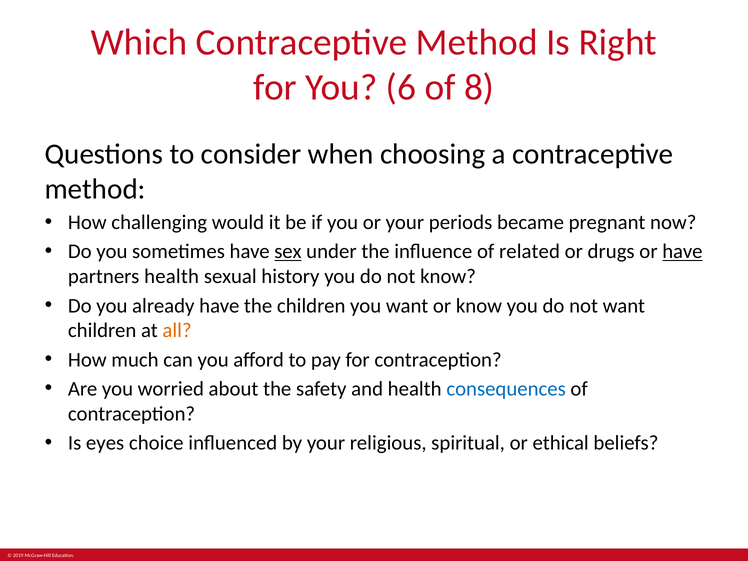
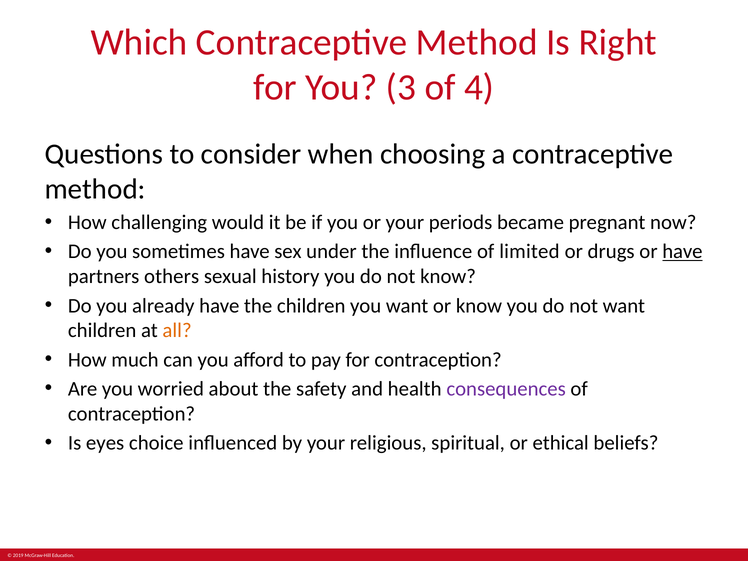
6: 6 -> 3 (401, 87)
8: 8 -> 4 (479, 87)
sex underline: present -> none (288, 252)
related: related -> limited (529, 252)
partners health: health -> others (172, 277)
consequences colour: blue -> purple (506, 389)
